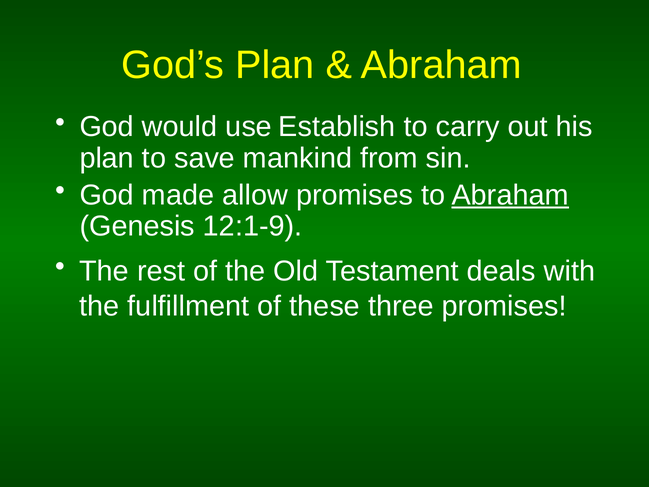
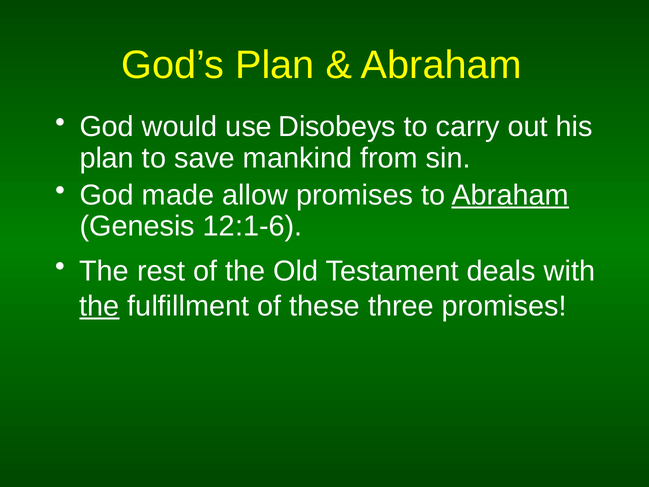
Establish: Establish -> Disobeys (337, 127)
12:1-9: 12:1-9 -> 12:1-6 (253, 226)
the underline: none -> present (99, 306)
